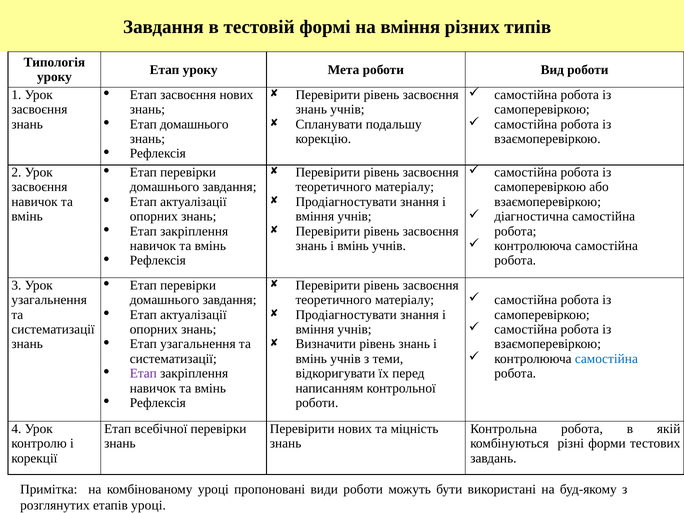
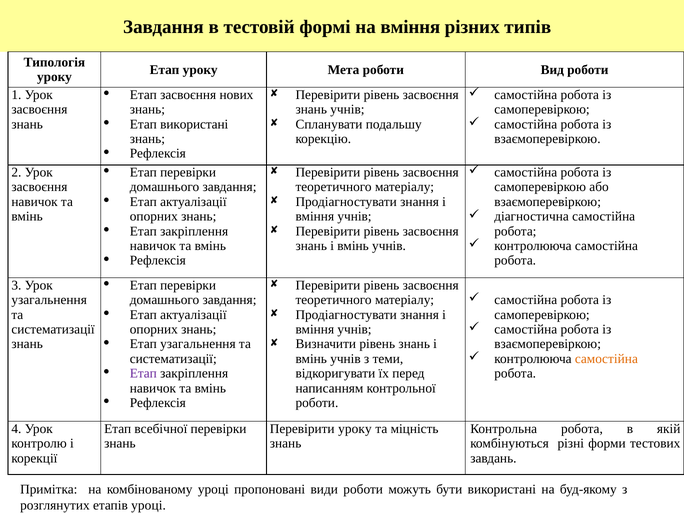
Етап домашнього: домашнього -> використані (194, 124)
самостійна colour: blue -> orange (606, 359)
Перевірити нових: нових -> уроку (355, 429)
